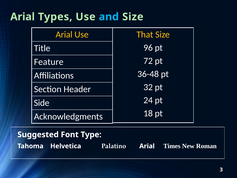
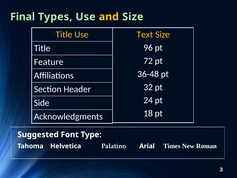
Arial: Arial -> Final (23, 17)
and colour: light blue -> yellow (109, 17)
Arial: Arial -> Title (64, 35)
That: That -> Text (145, 35)
